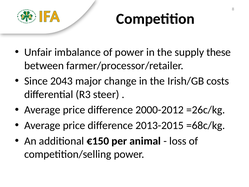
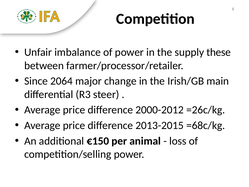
2043: 2043 -> 2064 (62, 81)
costs: costs -> main (218, 81)
